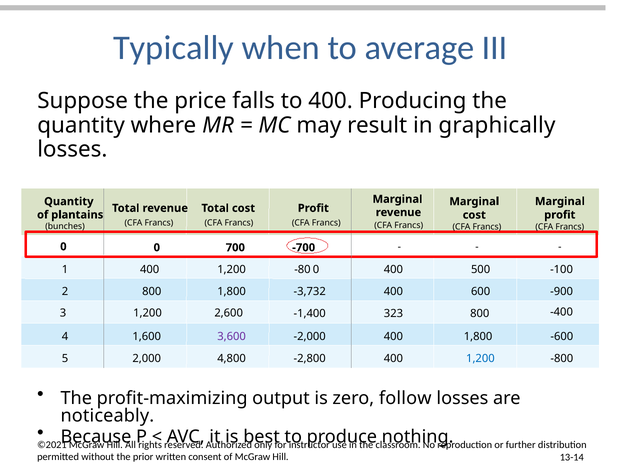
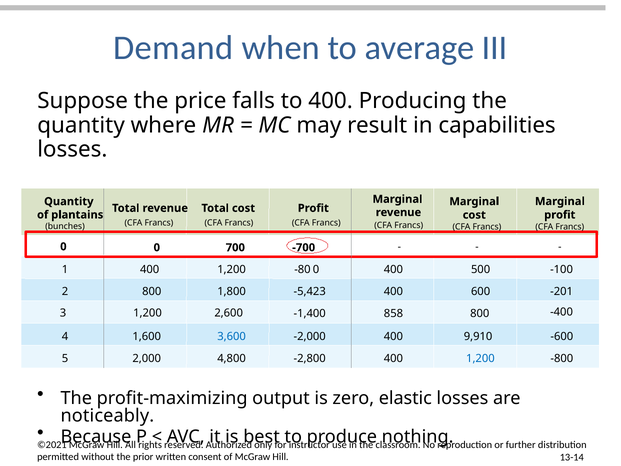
Typically: Typically -> Demand (173, 48)
graphically: graphically -> capabilities (497, 125)
-3,732: -3,732 -> -5,423 (310, 292)
-900: -900 -> -201 (562, 292)
323: 323 -> 858 (393, 314)
3,600 colour: purple -> blue (232, 336)
400 1,800: 1,800 -> 9,910 (478, 336)
follow: follow -> elastic (405, 398)
